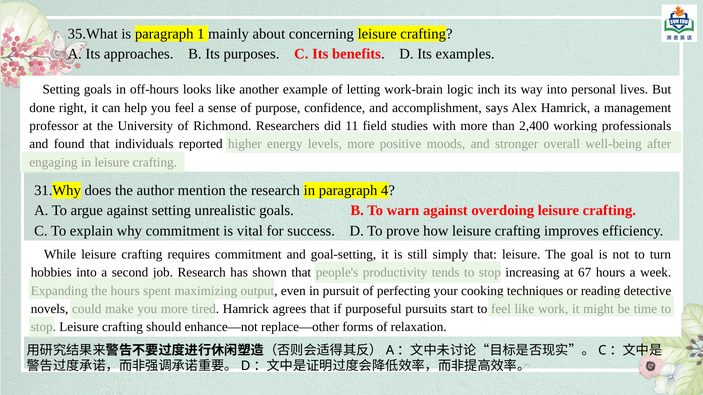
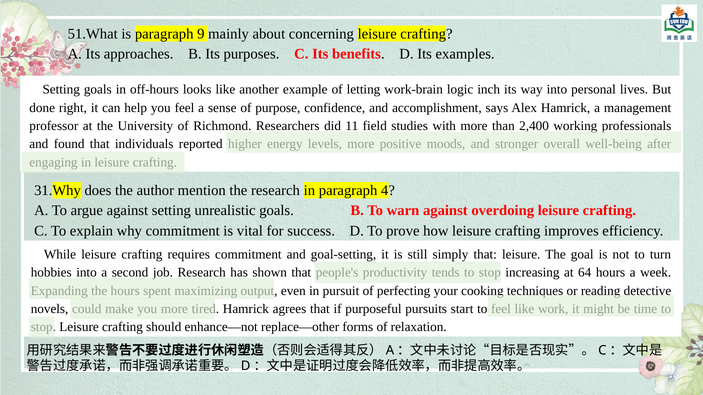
35.What: 35.What -> 51.What (93, 34)
1: 1 -> 9 (201, 34)
67: 67 -> 64 (585, 273)
